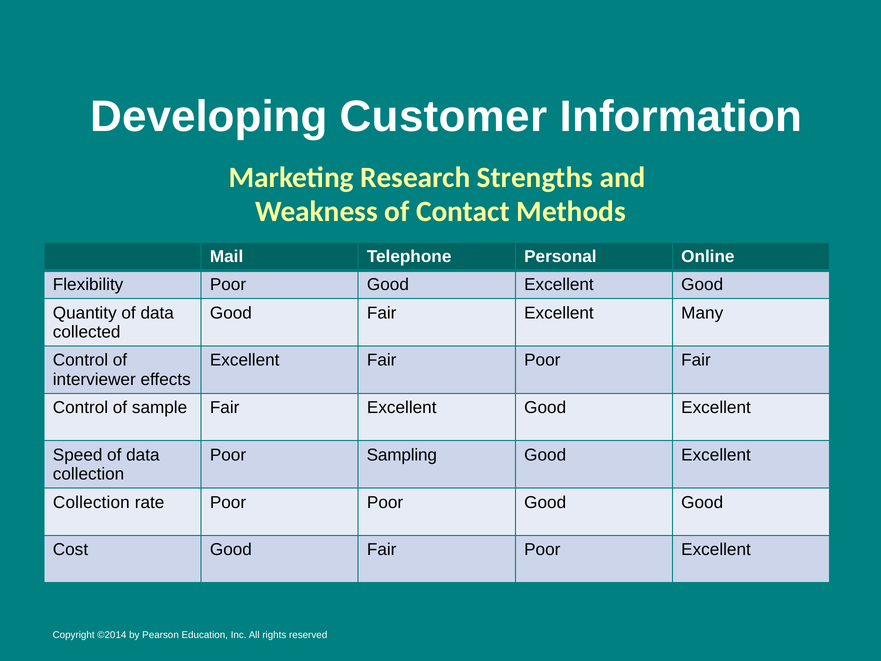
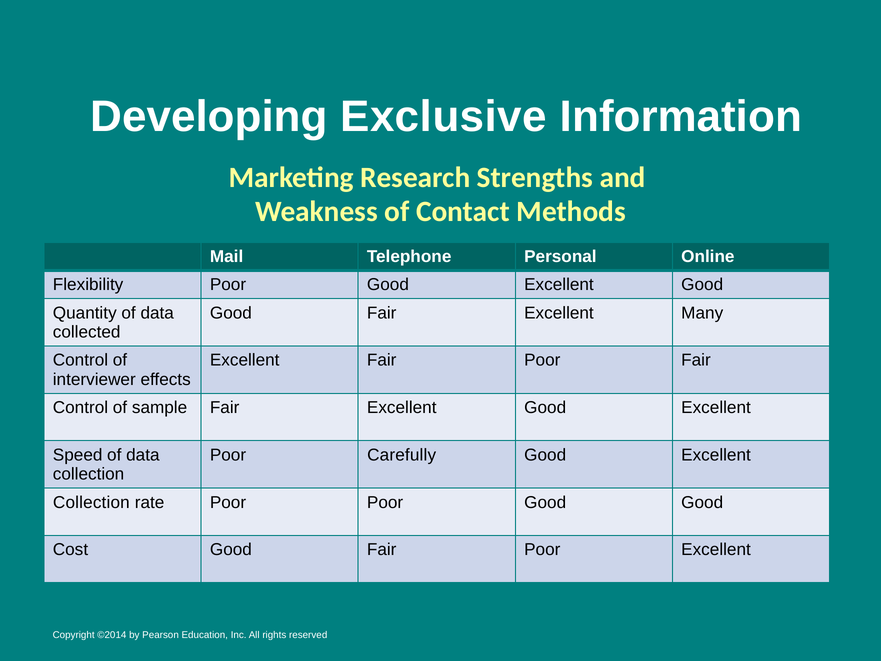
Customer: Customer -> Exclusive (444, 117)
Sampling: Sampling -> Carefully (402, 455)
